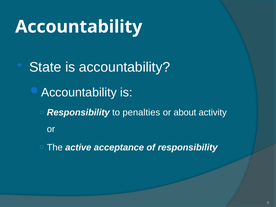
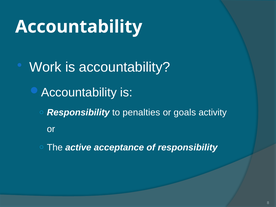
State: State -> Work (45, 67)
about: about -> goals (185, 113)
